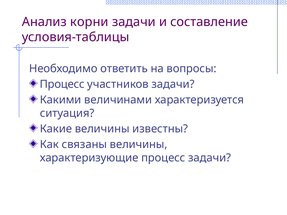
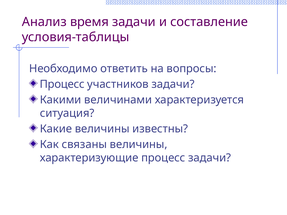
корни: корни -> время (89, 22)
